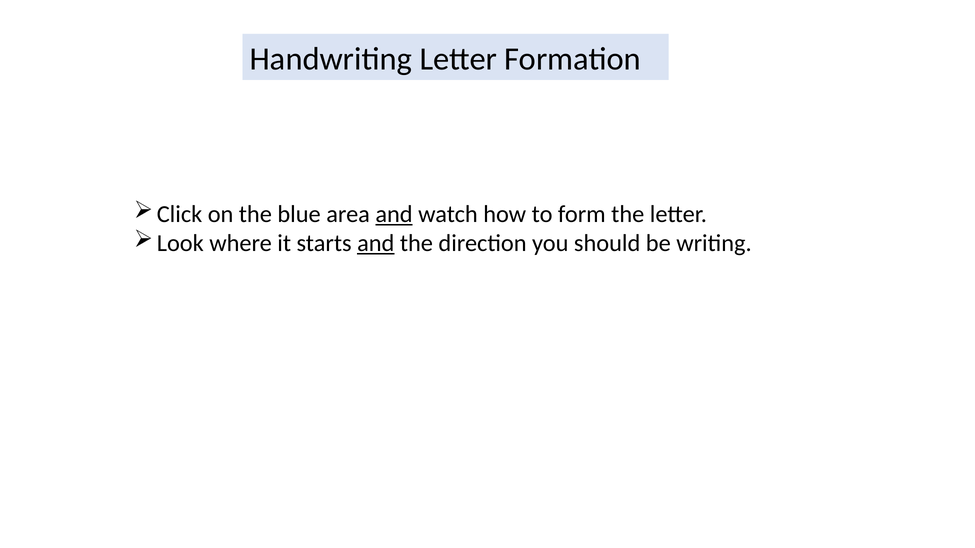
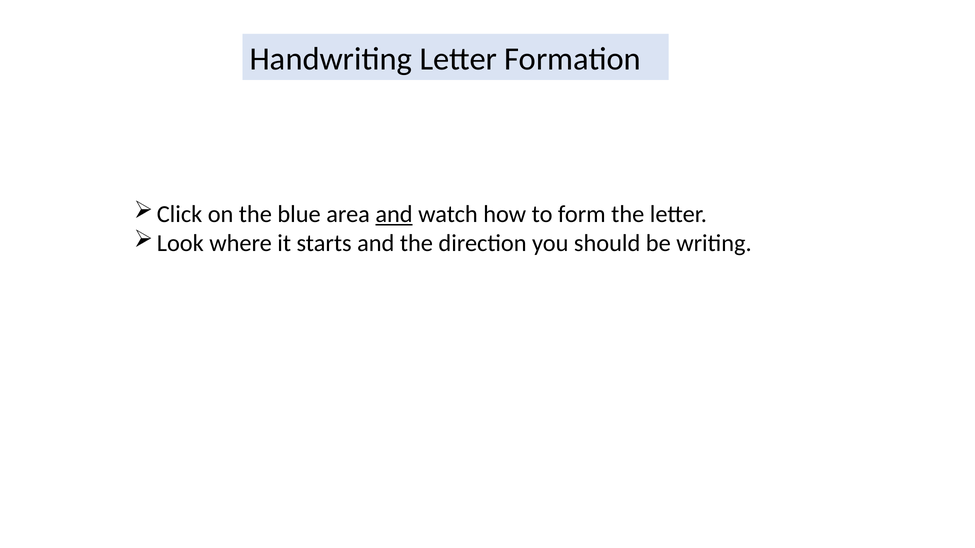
and underline: present -> none (376, 244)
